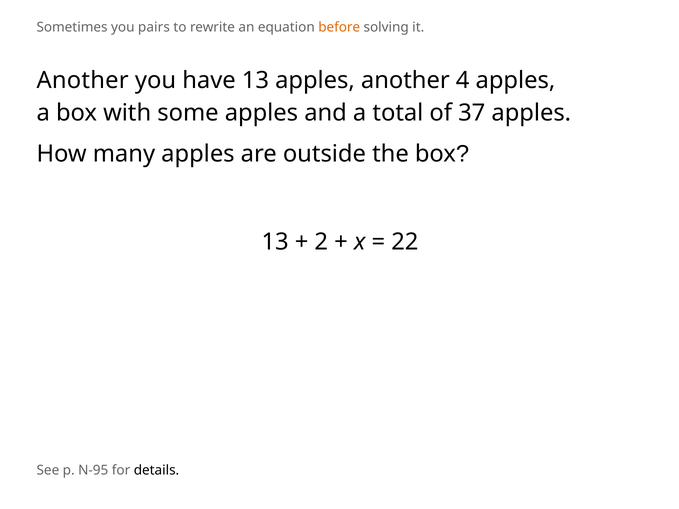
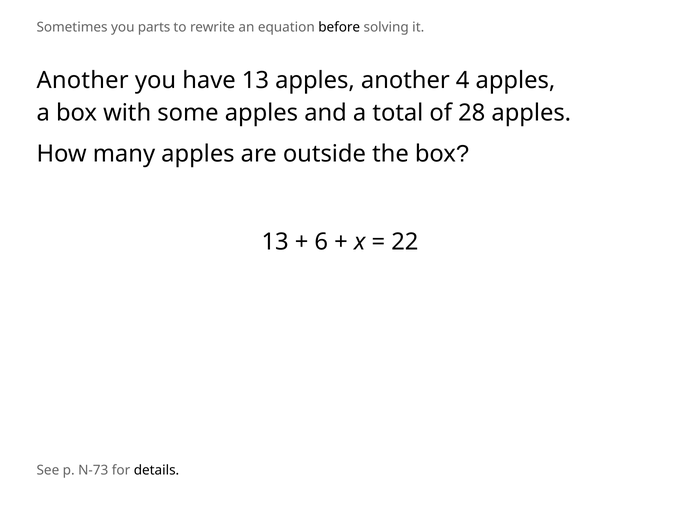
pairs: pairs -> parts (154, 27)
before colour: orange -> black (339, 27)
37: 37 -> 28 (472, 113)
2: 2 -> 6 (321, 242)
N-95: N-95 -> N-73 (93, 470)
